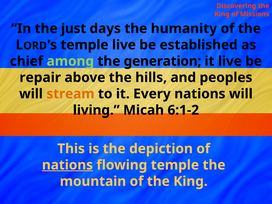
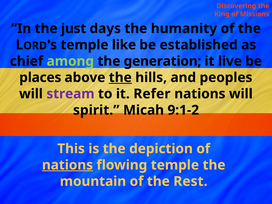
temple live: live -> like (124, 45)
repair: repair -> places (40, 78)
the underline: none -> present (120, 78)
stream colour: orange -> purple (70, 94)
Every: Every -> Refer (152, 94)
living: living -> spirit (96, 110)
6:1-2: 6:1-2 -> 9:1-2 (183, 110)
of the King: King -> Rest (190, 181)
